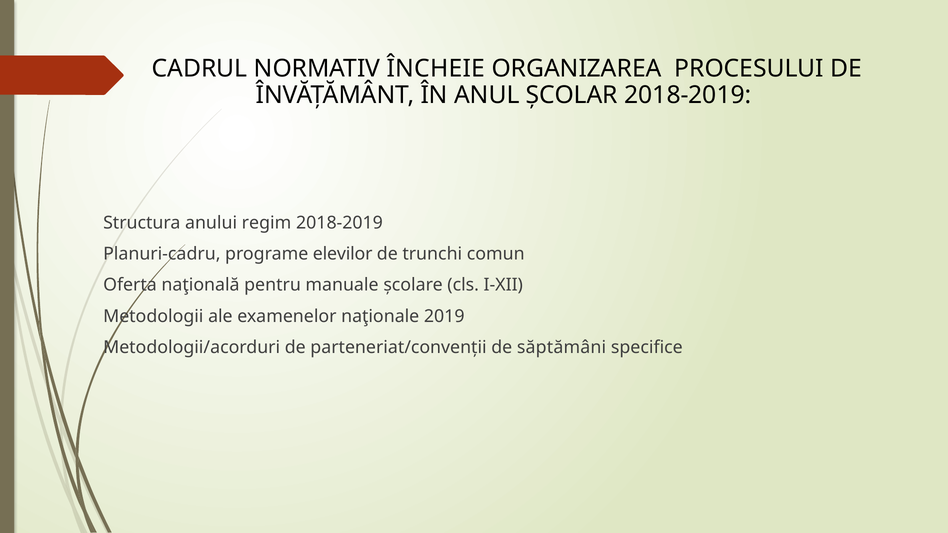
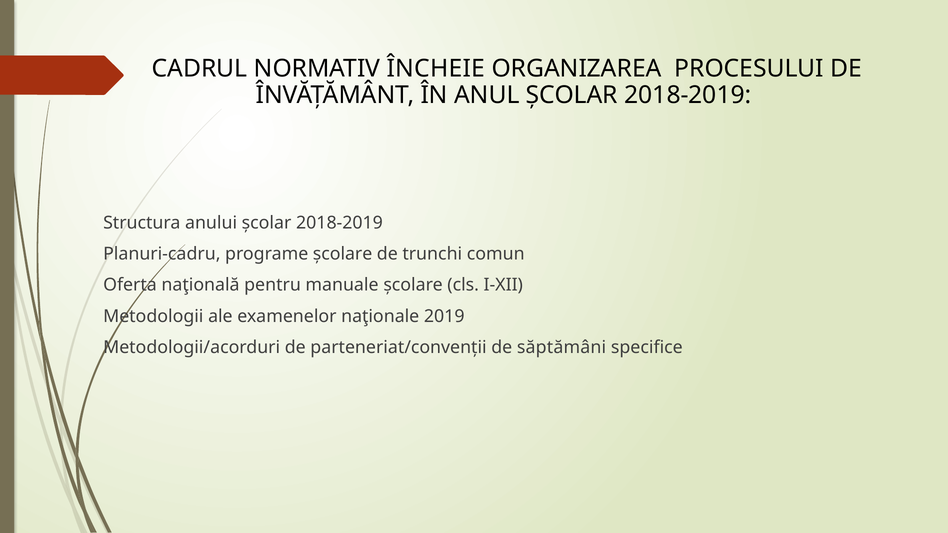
anului regim: regim -> școlar (267, 223)
programe elevilor: elevilor -> școlare (343, 254)
